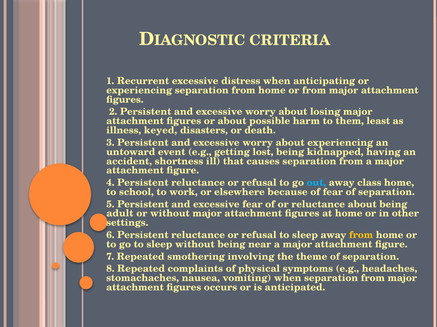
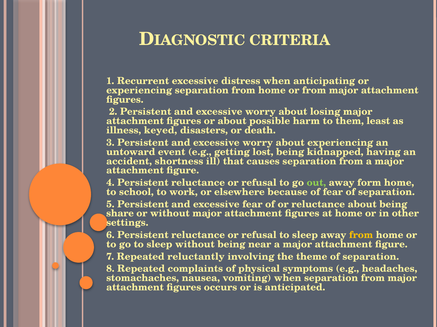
out colour: light blue -> light green (316, 183)
class: class -> form (369, 183)
adult: adult -> share (120, 214)
smothering: smothering -> reluctantly (196, 257)
